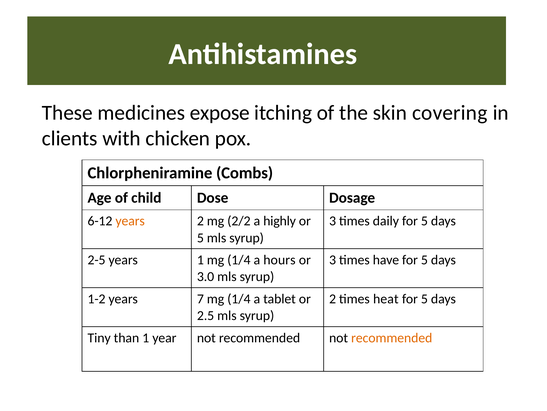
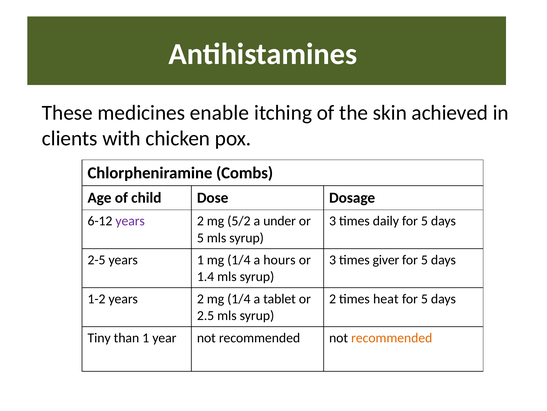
expose: expose -> enable (220, 113)
covering: covering -> achieved (450, 113)
years colour: orange -> purple (130, 221)
2/2: 2/2 -> 5/2 (239, 221)
highly: highly -> under (280, 221)
have: have -> giver (386, 260)
3.0: 3.0 -> 1.4 (206, 276)
1-2 years 7: 7 -> 2 (200, 298)
